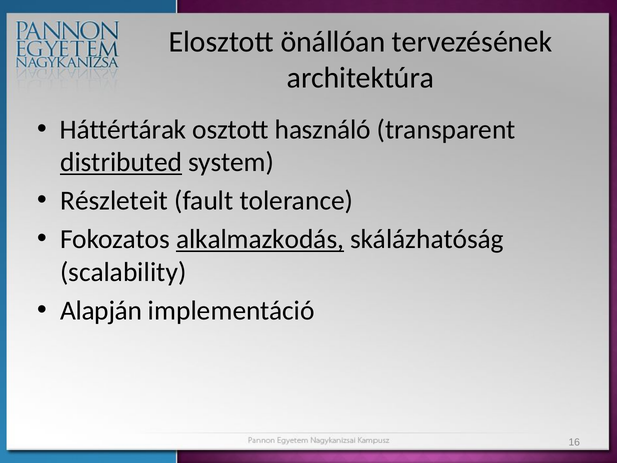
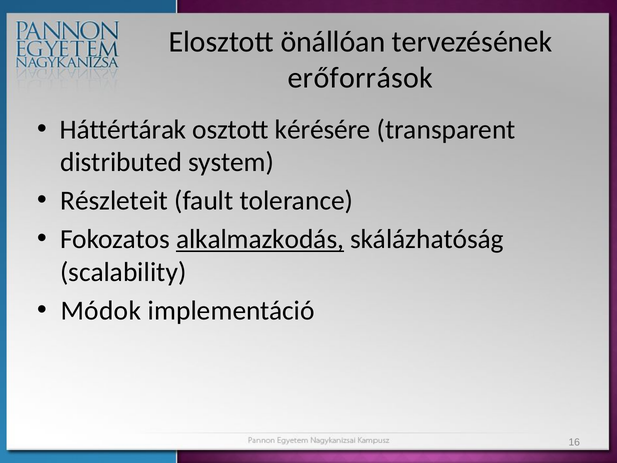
architektúra: architektúra -> erőforrások (360, 78)
használó: használó -> kérésére (323, 129)
distributed underline: present -> none (121, 162)
Alapján: Alapján -> Módok (101, 310)
